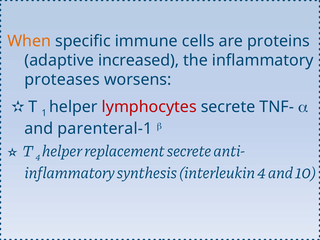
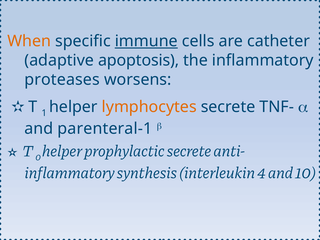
immune underline: none -> present (146, 41)
proteins: proteins -> catheter (278, 41)
increased: increased -> apoptosis (139, 60)
lymphocytes colour: red -> orange (149, 107)
T 4: 4 -> 0 (38, 157)
replacement: replacement -> prophylactic (124, 151)
